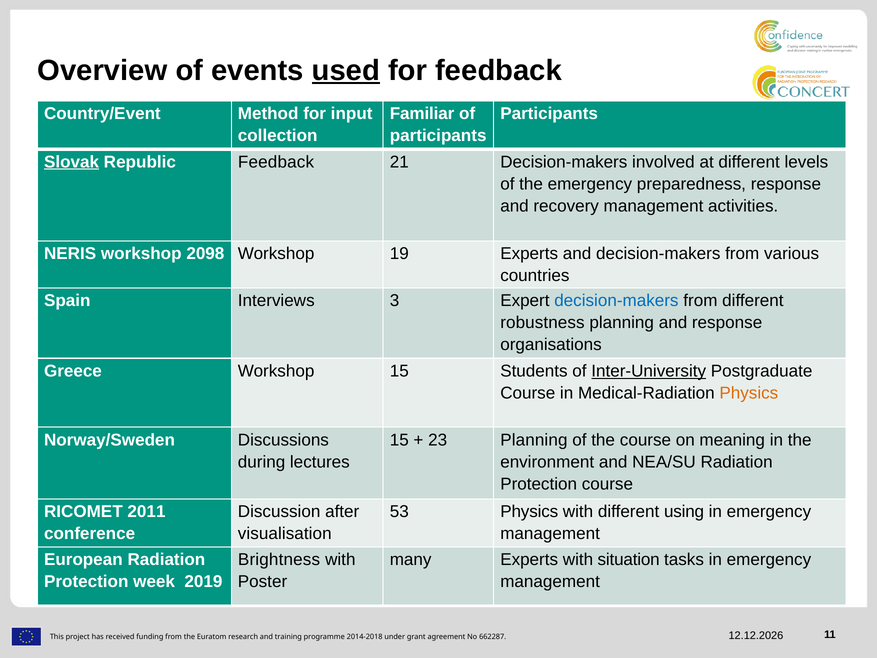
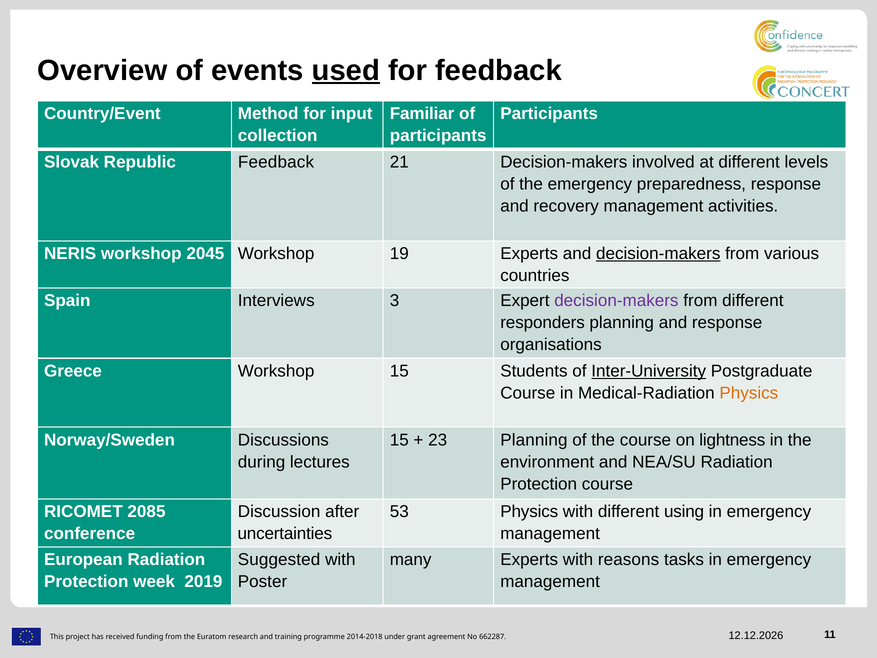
Slovak underline: present -> none (72, 162)
2098: 2098 -> 2045 (205, 254)
decision-makers underline: none -> present (658, 254)
decision-makers colour: blue -> purple (616, 301)
robustness: robustness -> responders (543, 323)
meaning: meaning -> lightness (732, 440)
2011: 2011 -> 2085 (146, 511)
visualisation: visualisation -> uncertainties (285, 533)
Brightness: Brightness -> Suggested (279, 560)
situation: situation -> reasons (629, 560)
